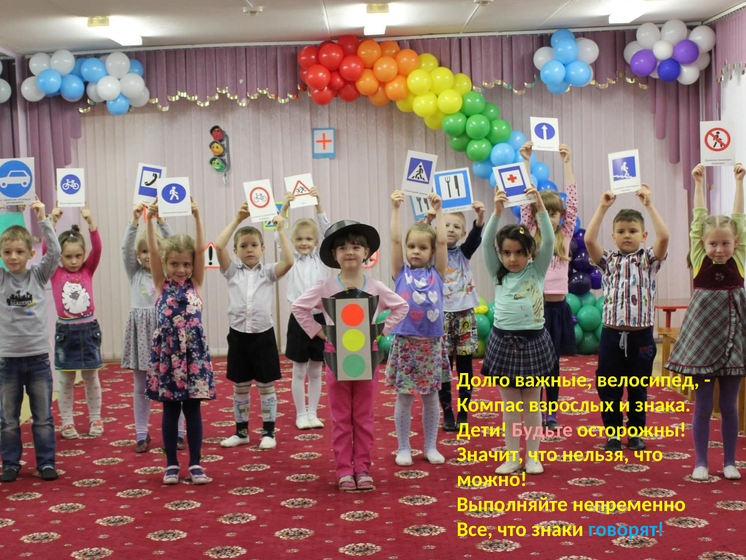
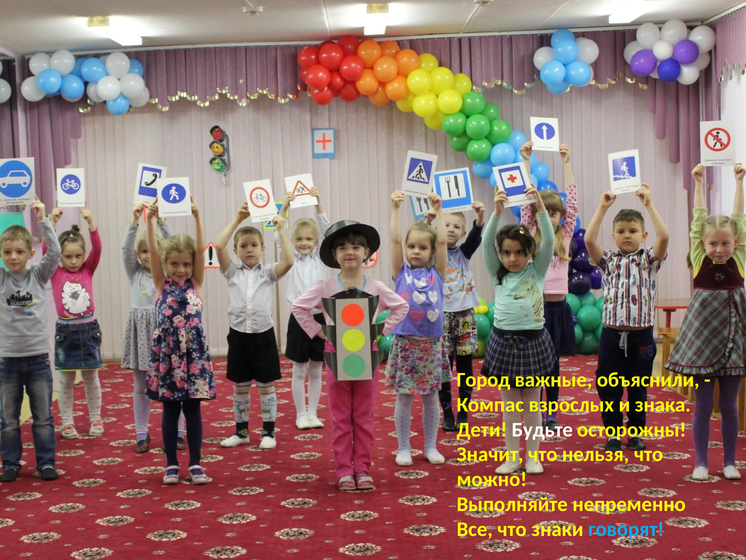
Долго: Долго -> Город (483, 380)
велосипед: велосипед -> объяснили (648, 380)
Будьте colour: pink -> white (542, 429)
